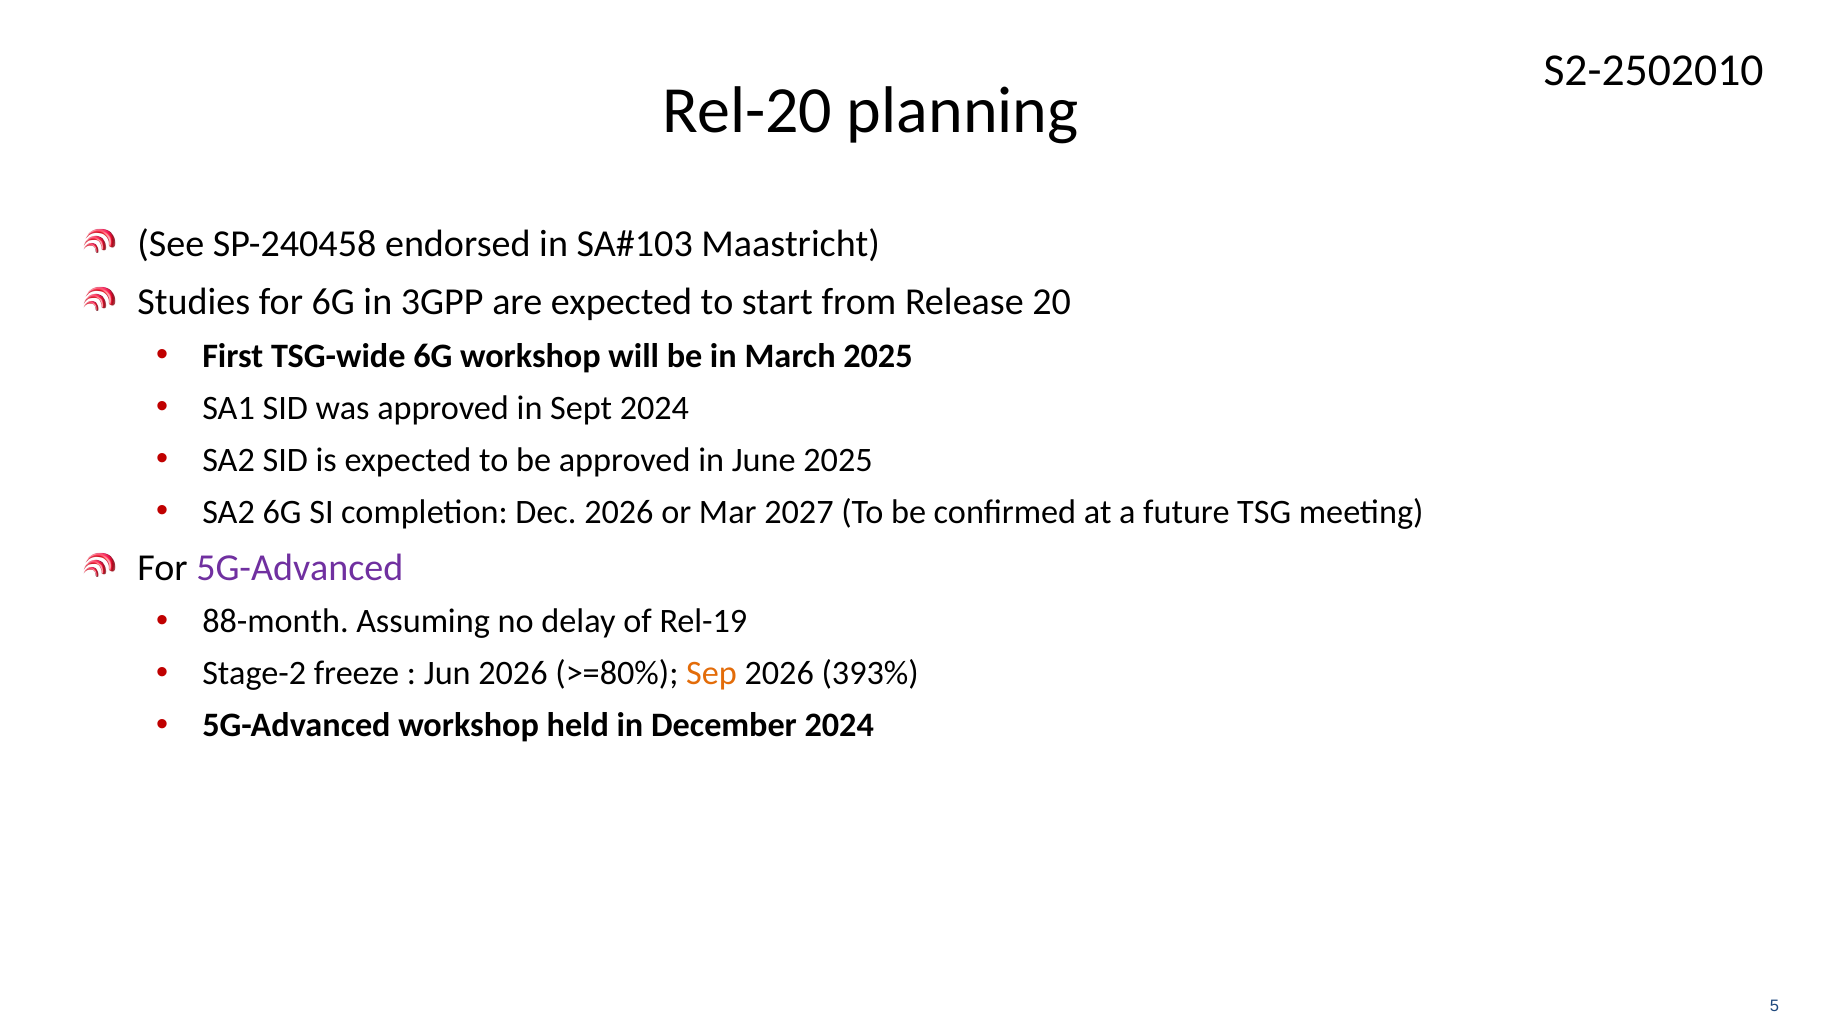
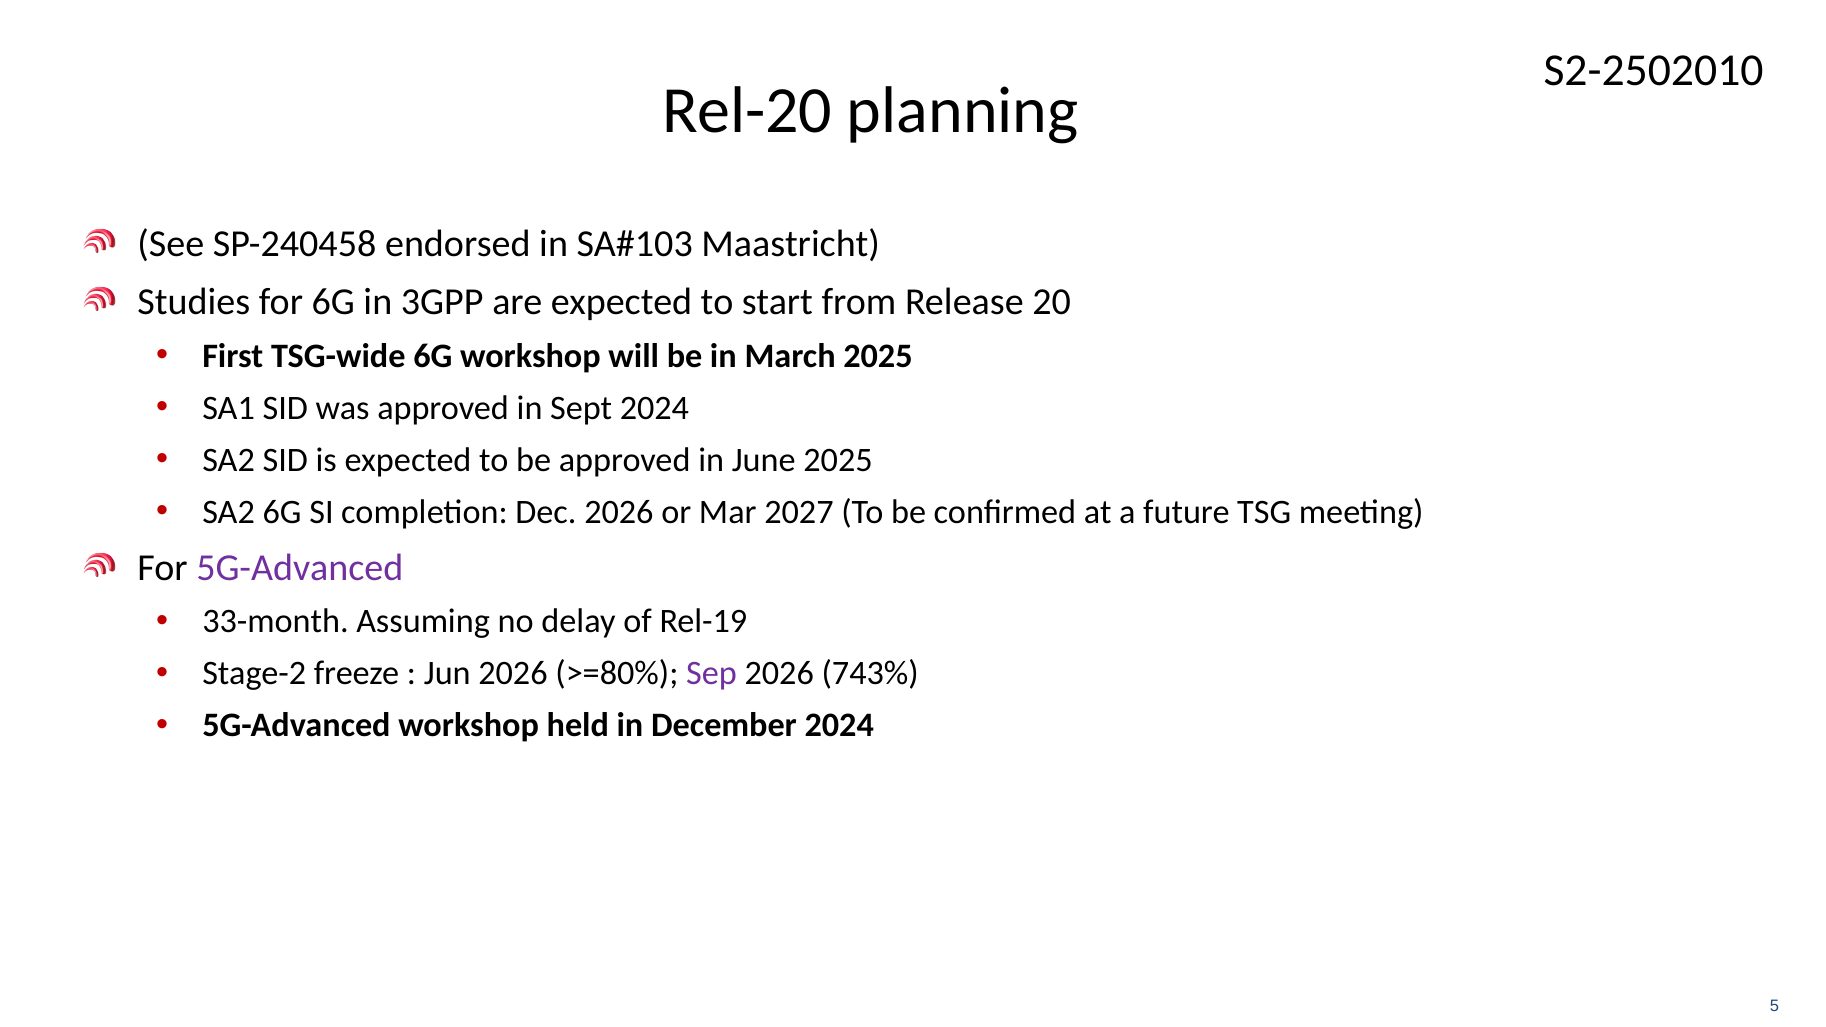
88-month: 88-month -> 33-month (276, 622)
Sep colour: orange -> purple (712, 674)
393%: 393% -> 743% (870, 674)
